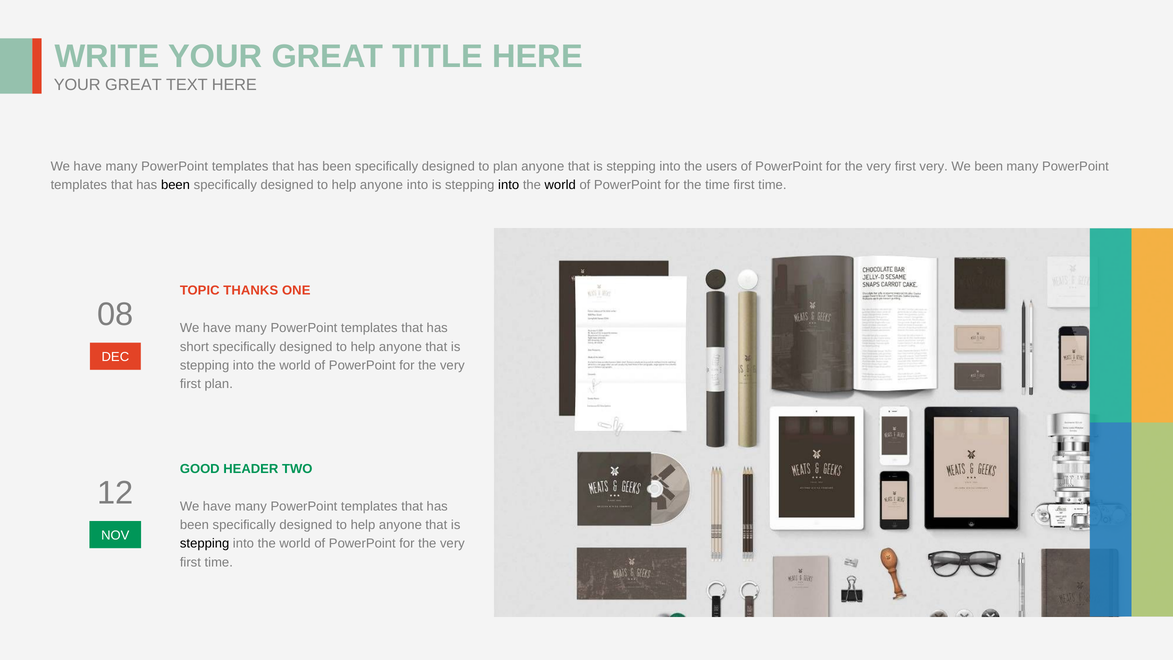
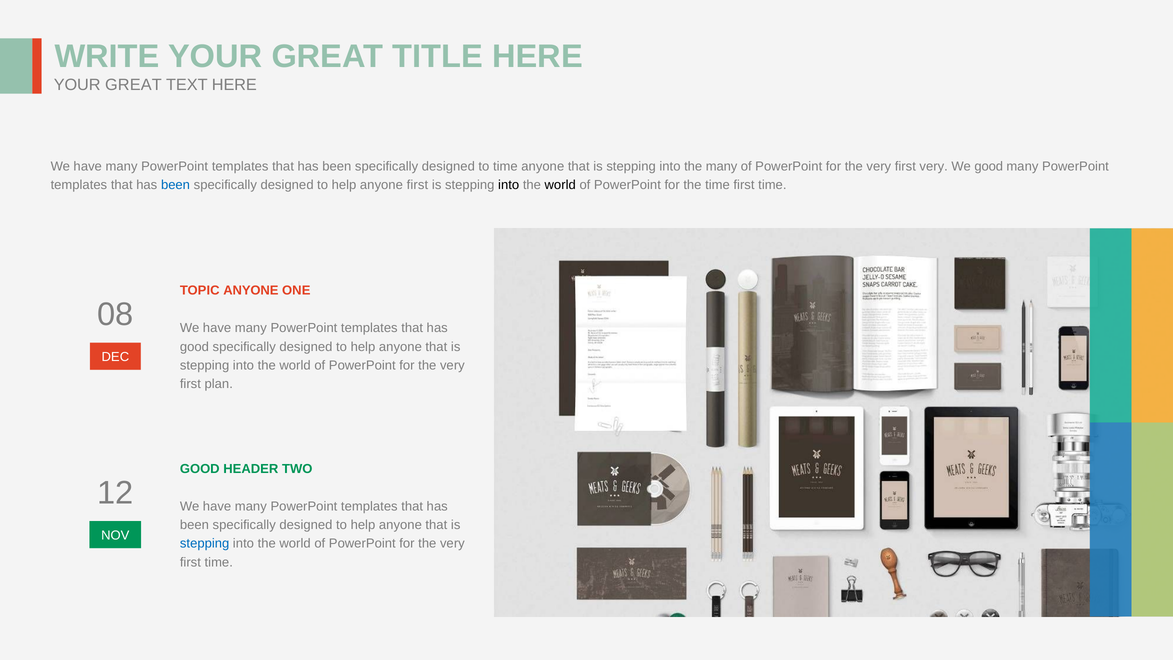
to plan: plan -> time (505, 166)
the users: users -> many (722, 166)
We been: been -> good (989, 166)
been colour: black -> blue (176, 185)
anyone into: into -> first (417, 185)
TOPIC THANKS: THANKS -> ANYONE (251, 290)
short: short -> good (194, 346)
stepping colour: black -> blue (205, 543)
